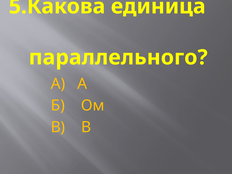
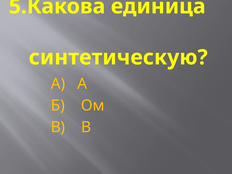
параллельного: параллельного -> синтетическую (118, 57)
